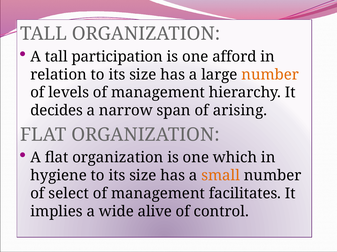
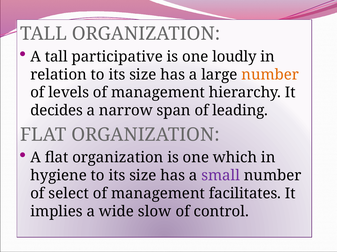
participation: participation -> participative (117, 57)
afford: afford -> loudly (234, 57)
arising: arising -> leading (240, 111)
small colour: orange -> purple (221, 176)
alive: alive -> slow (155, 212)
